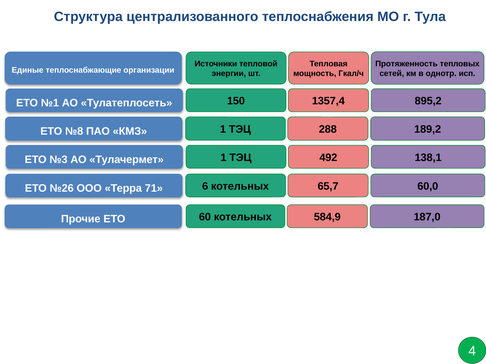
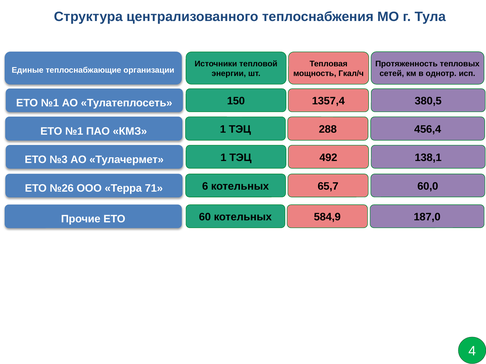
895,2: 895,2 -> 380,5 (428, 101)
189,2: 189,2 -> 456,4 (428, 129)
№8: №8 -> №1 (74, 131)
